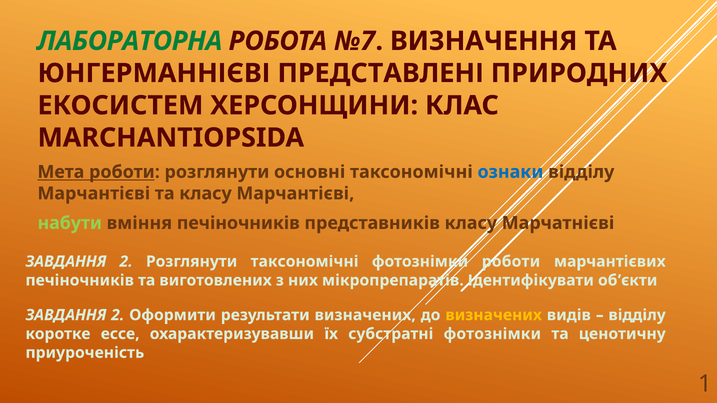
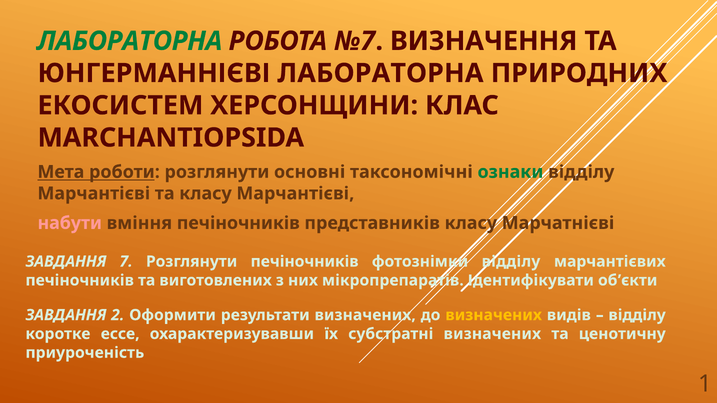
ЮНГЕРМАННІЄВІ ПРЕДСТАВЛЕНІ: ПРЕДСТАВЛЕНІ -> ЛАБОРАТОРНА (380, 73)
ознаки colour: blue -> green (510, 172)
набути colour: light green -> pink (70, 223)
2: 2 -> 7 (126, 262)
Розглянути таксономічні: таксономічні -> печіночників (305, 262)
фотознімки роботи: роботи -> відділу (511, 262)
субстратні фотознімки: фотознімки -> визначених (492, 334)
